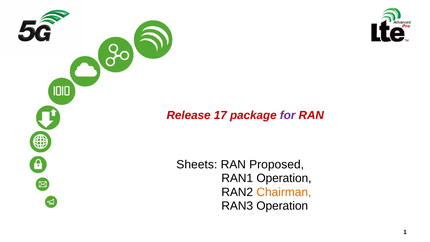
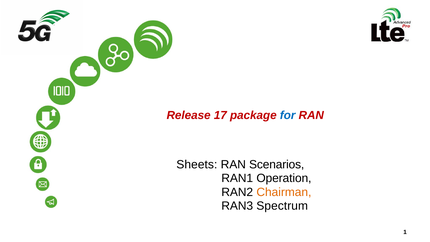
for colour: purple -> blue (288, 115)
Proposed: Proposed -> Scenarios (277, 164)
RAN3 Operation: Operation -> Spectrum (282, 206)
